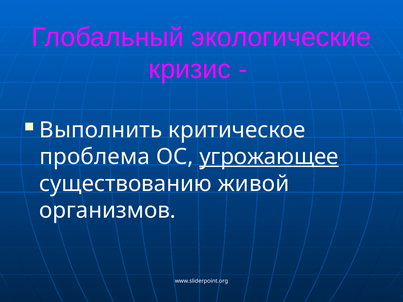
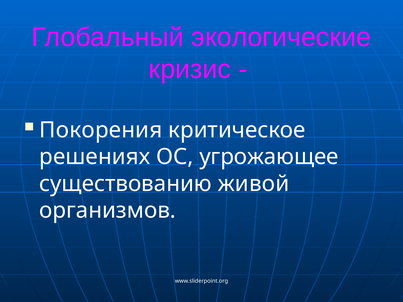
Выполнить: Выполнить -> Покорения (101, 130)
проблема: проблема -> решениях (95, 157)
угрожающее underline: present -> none (269, 157)
